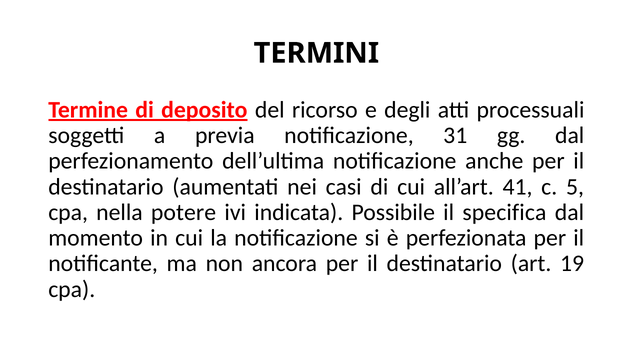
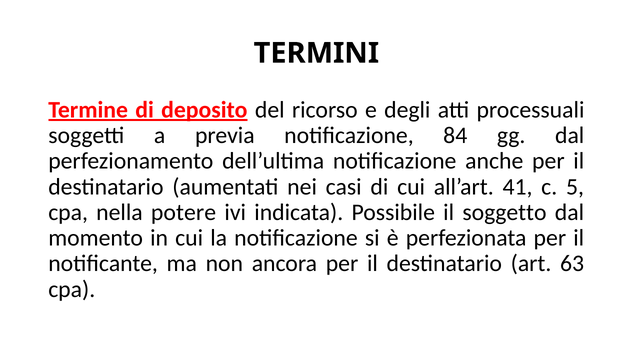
31: 31 -> 84 (455, 135)
specifica: specifica -> soggetto (504, 212)
19: 19 -> 63 (572, 264)
